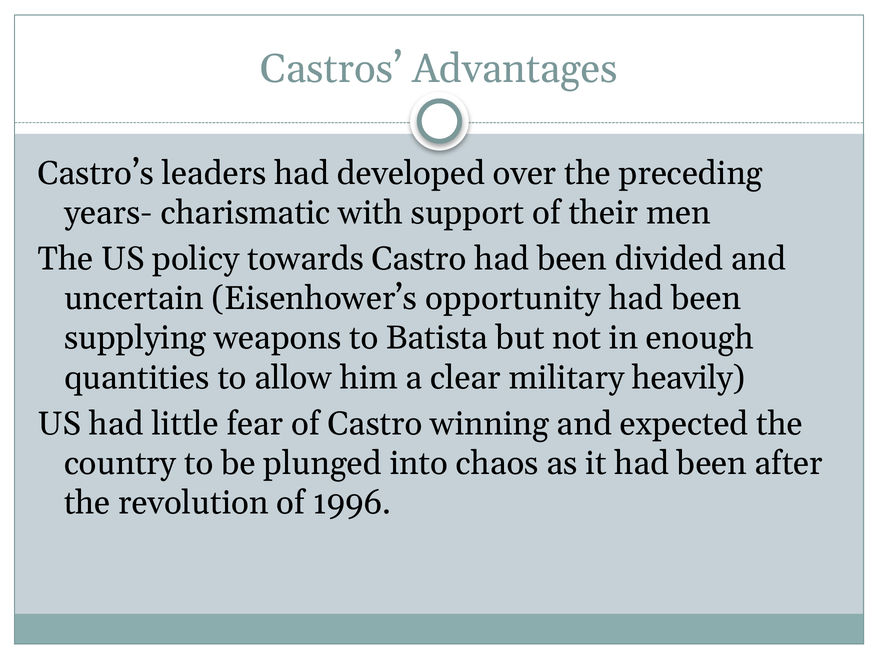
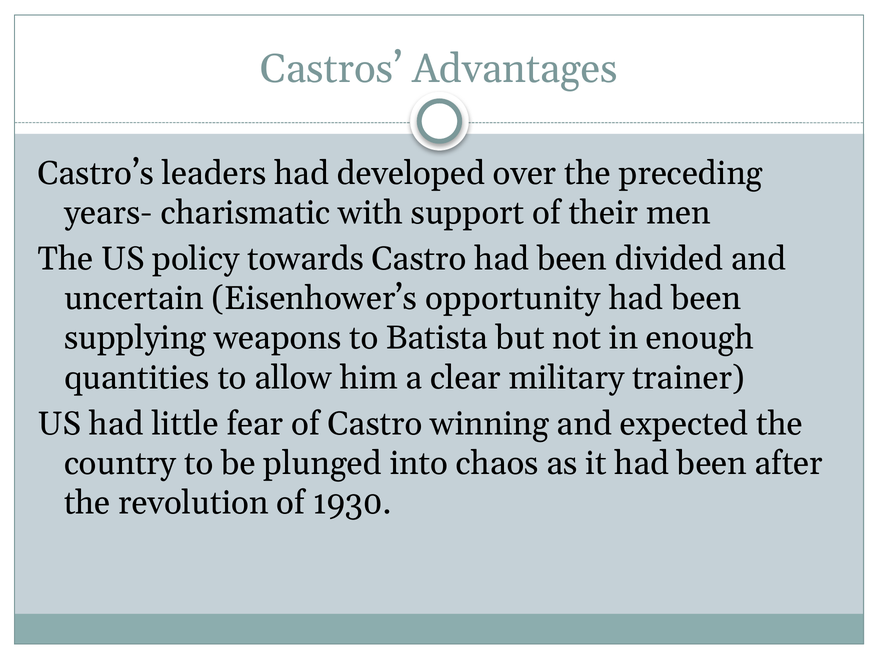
heavily: heavily -> trainer (688, 378)
1996: 1996 -> 1930 (352, 503)
